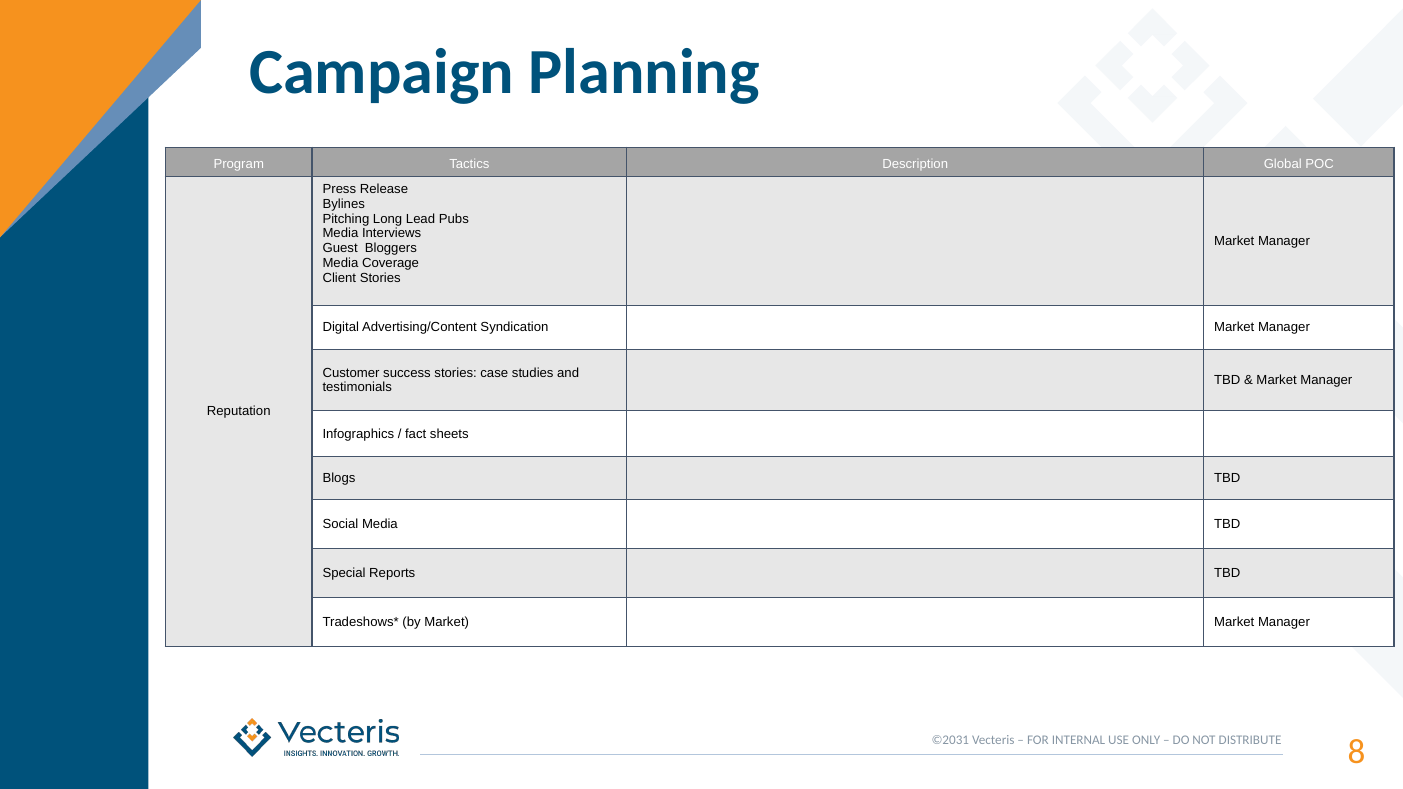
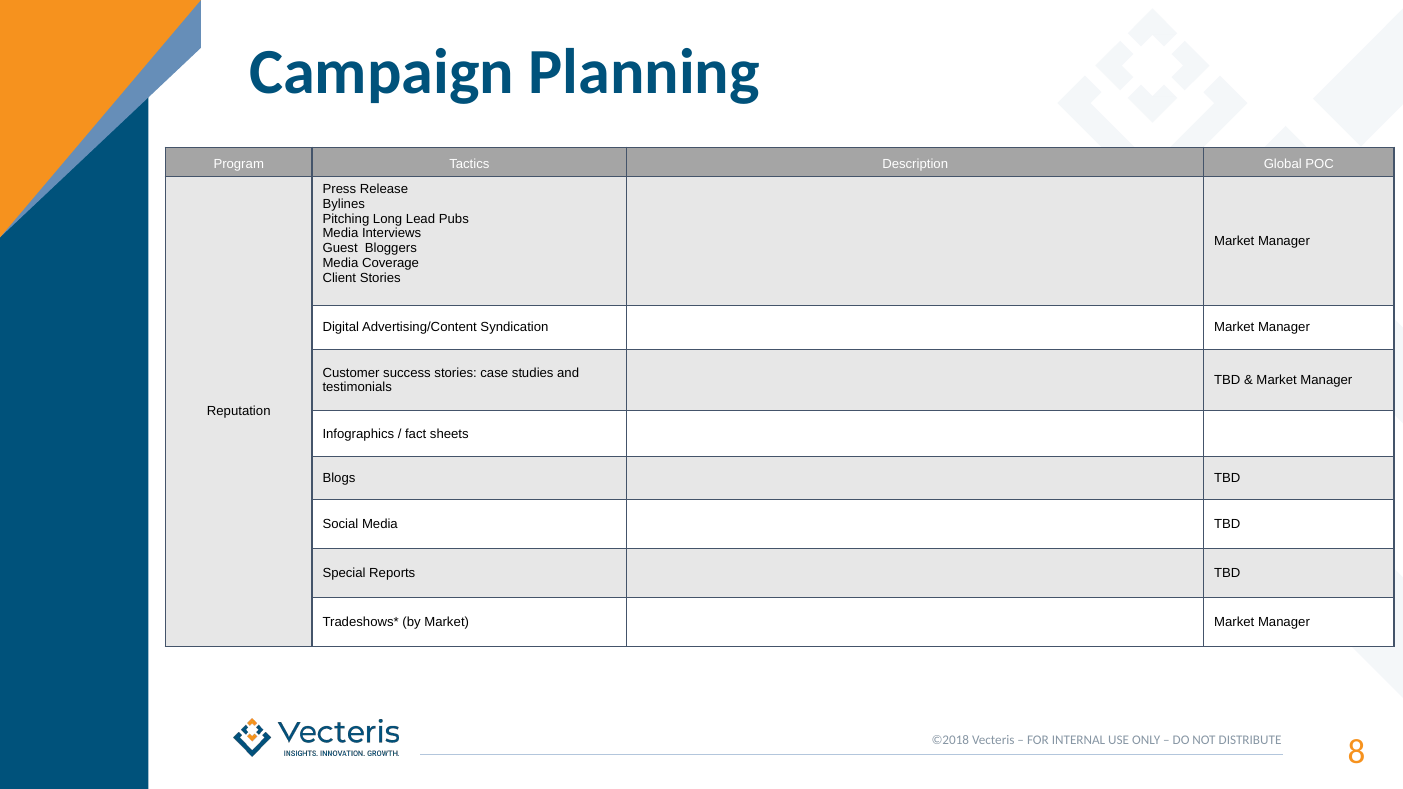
©2031: ©2031 -> ©2018 (950, 741)
